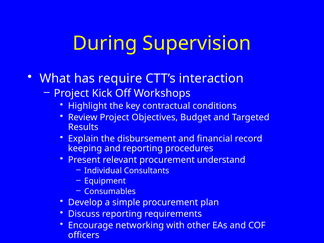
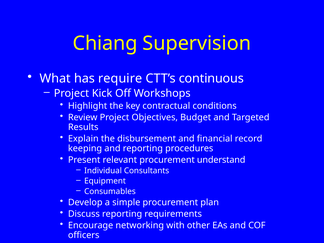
During: During -> Chiang (105, 43)
interaction: interaction -> continuous (211, 79)
